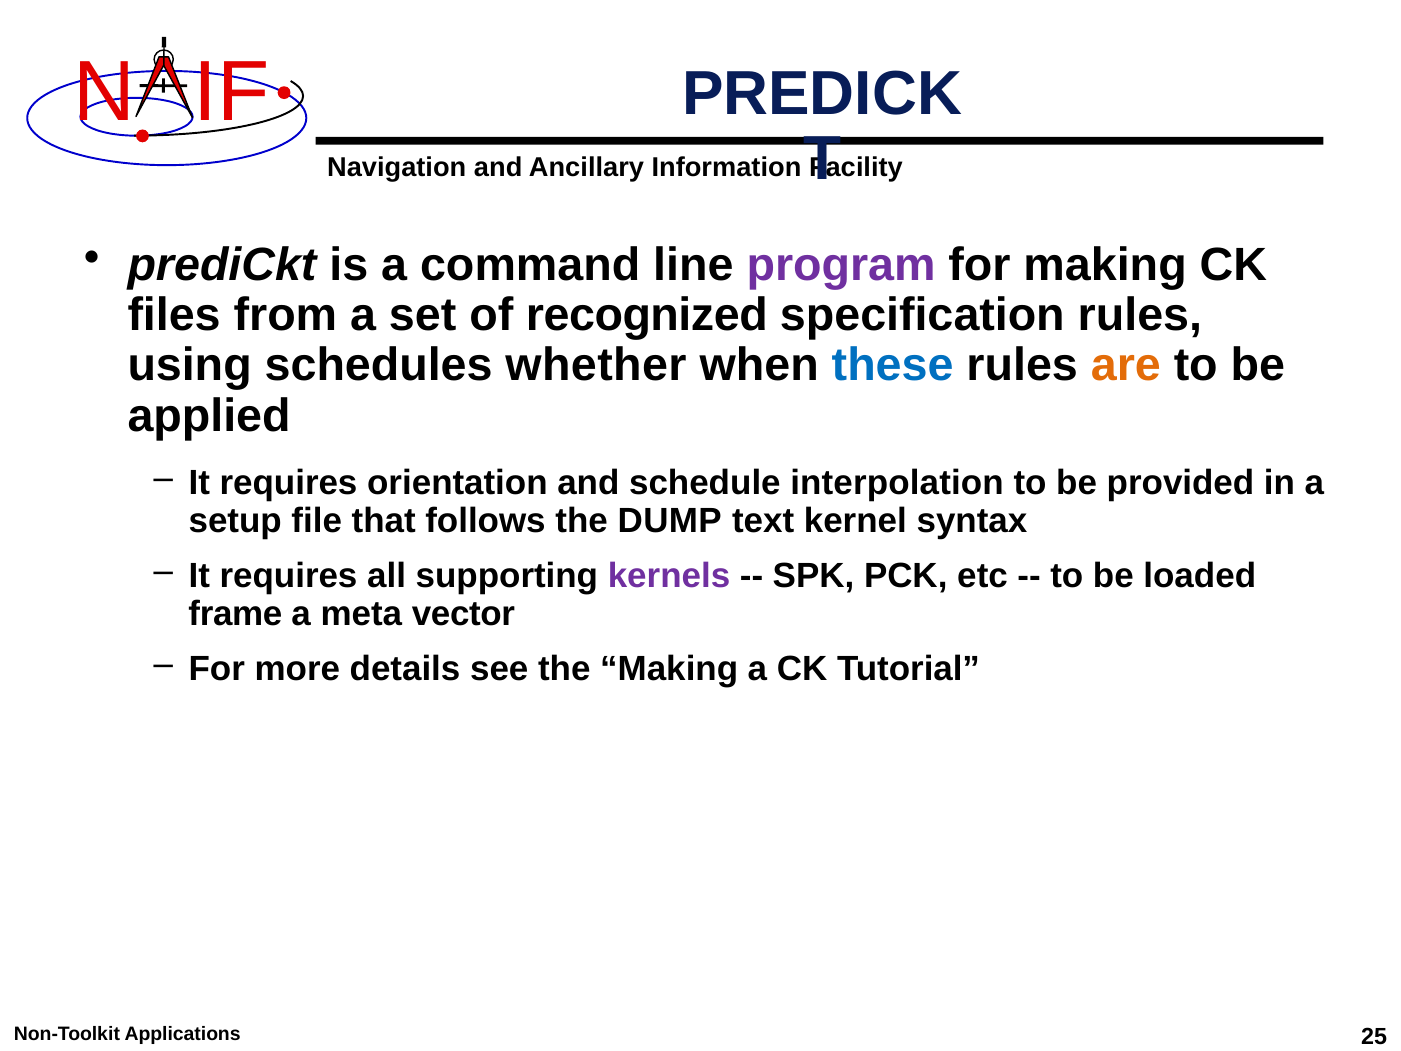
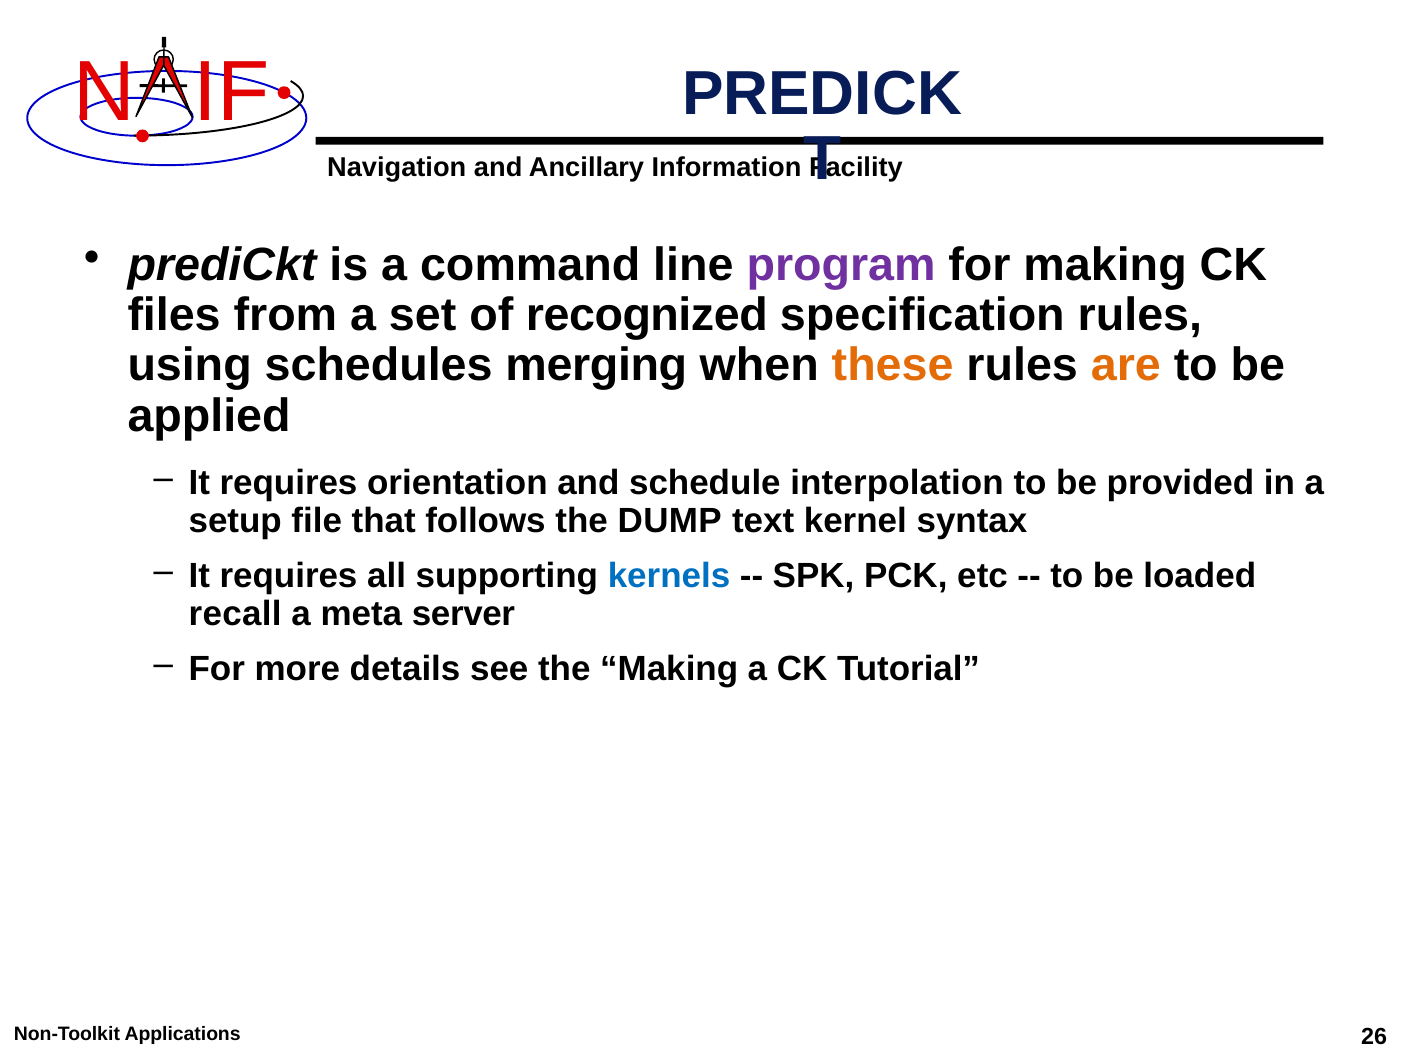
whether: whether -> merging (596, 366)
these colour: blue -> orange (893, 366)
kernels colour: purple -> blue (669, 576)
frame: frame -> recall (235, 614)
vector: vector -> server (463, 614)
25: 25 -> 26 (1374, 1037)
